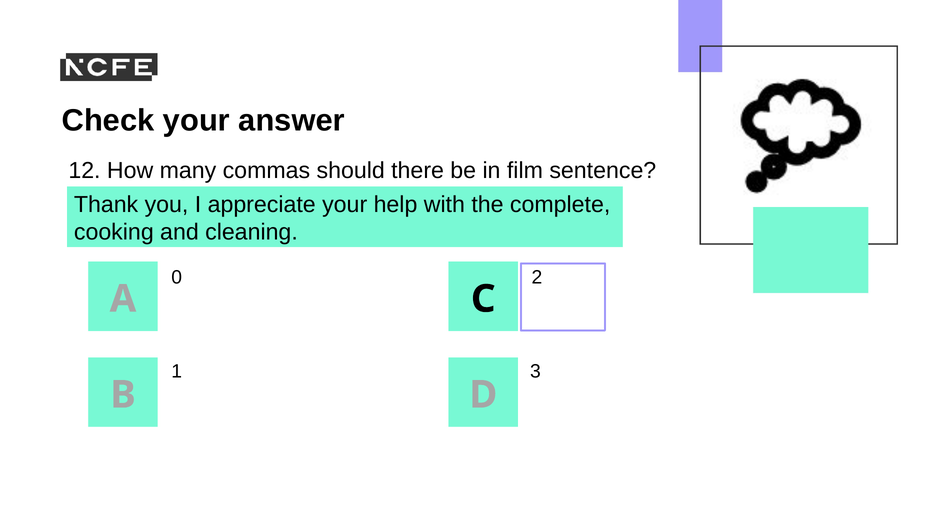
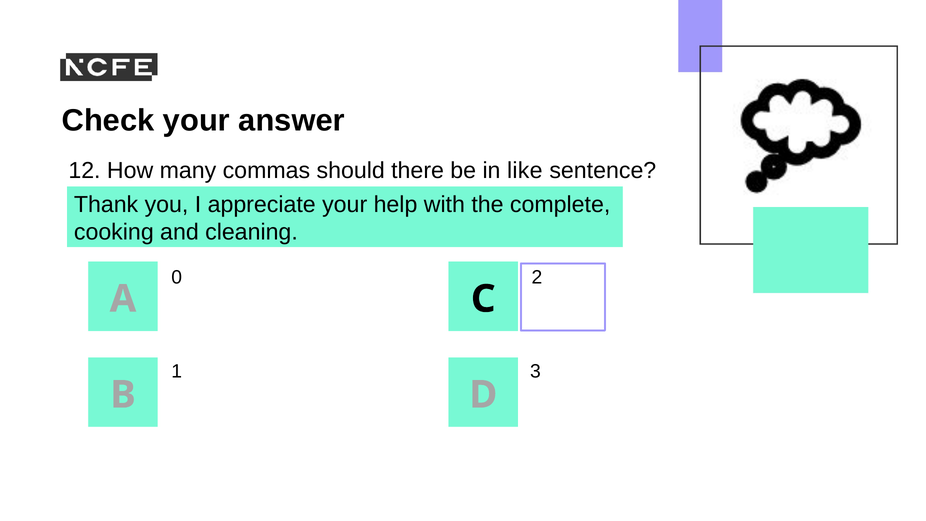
film: film -> like (525, 170)
